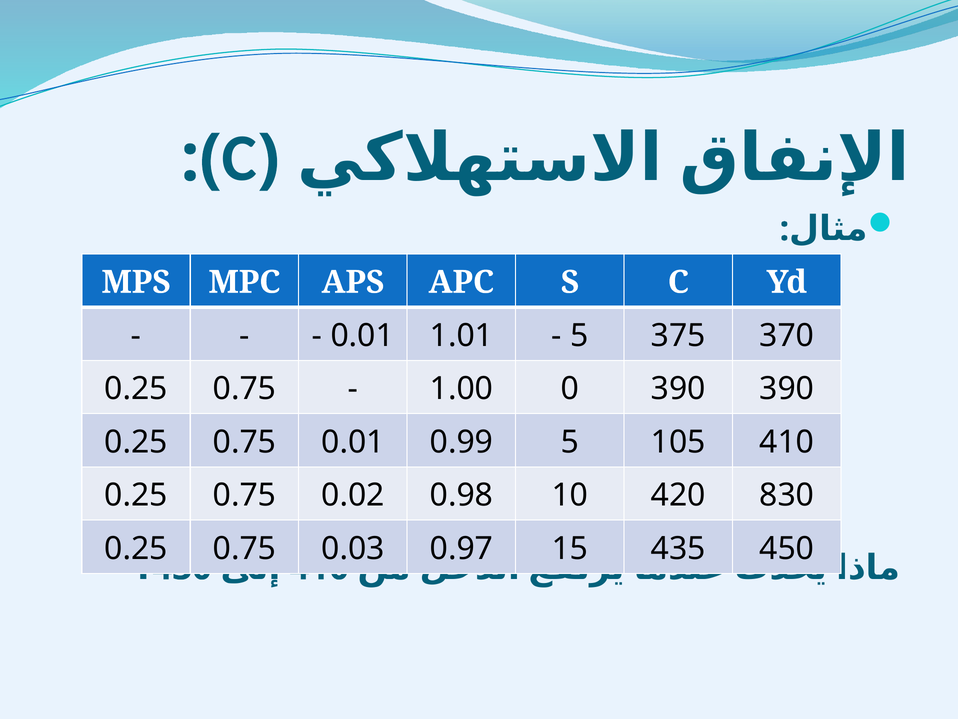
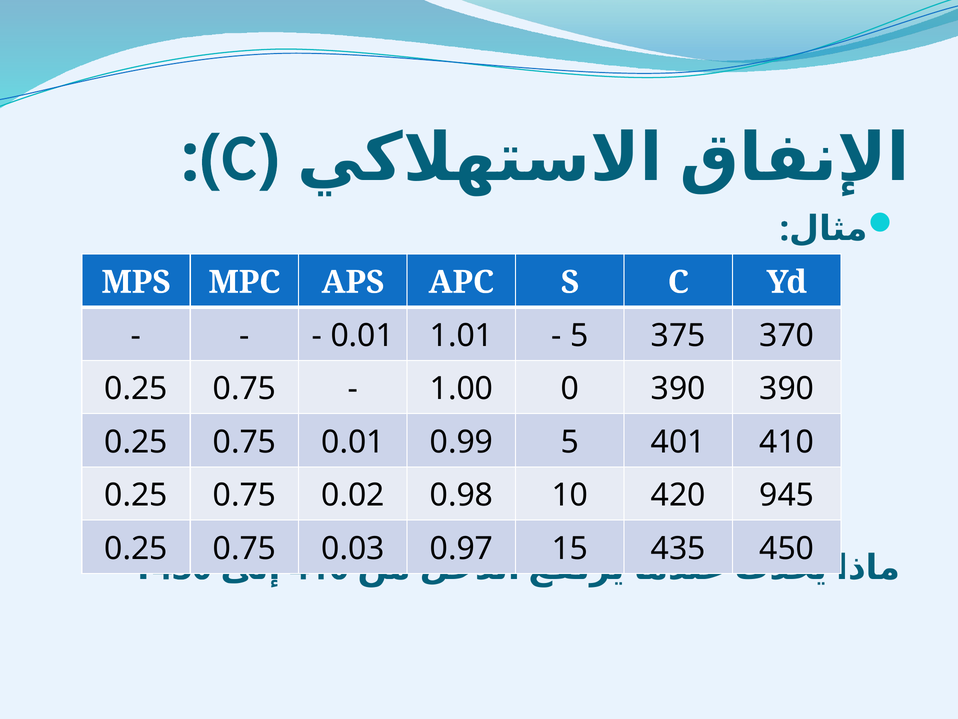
105: 105 -> 401 (678, 442)
830: 830 -> 945 (787, 495)
